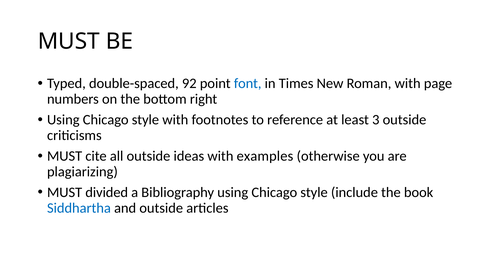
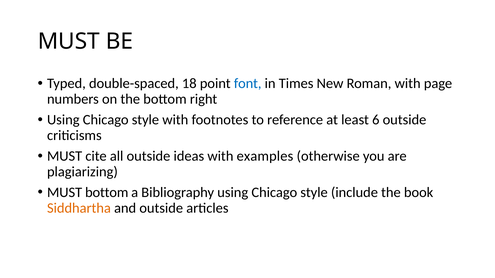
92: 92 -> 18 (189, 84)
3: 3 -> 6 (376, 120)
MUST divided: divided -> bottom (107, 193)
Siddhartha colour: blue -> orange (79, 208)
